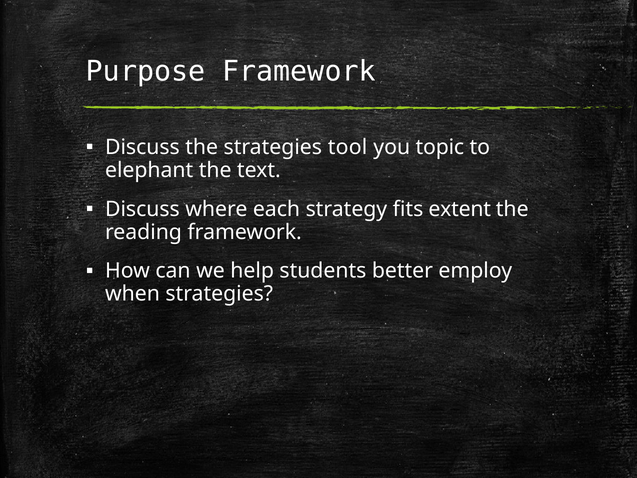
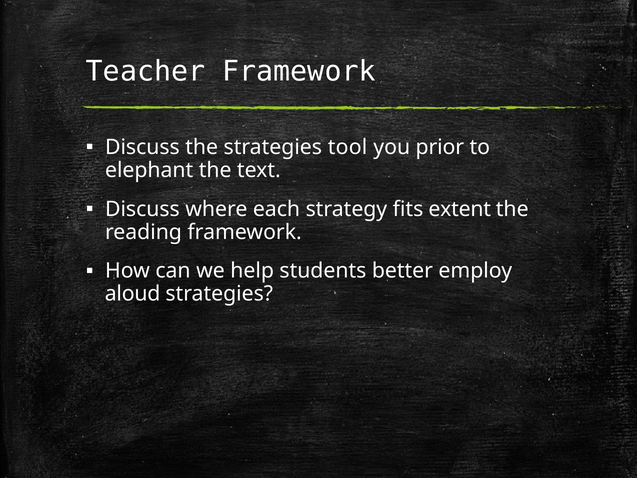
Purpose: Purpose -> Teacher (146, 72)
topic: topic -> prior (440, 147)
when: when -> aloud (133, 294)
